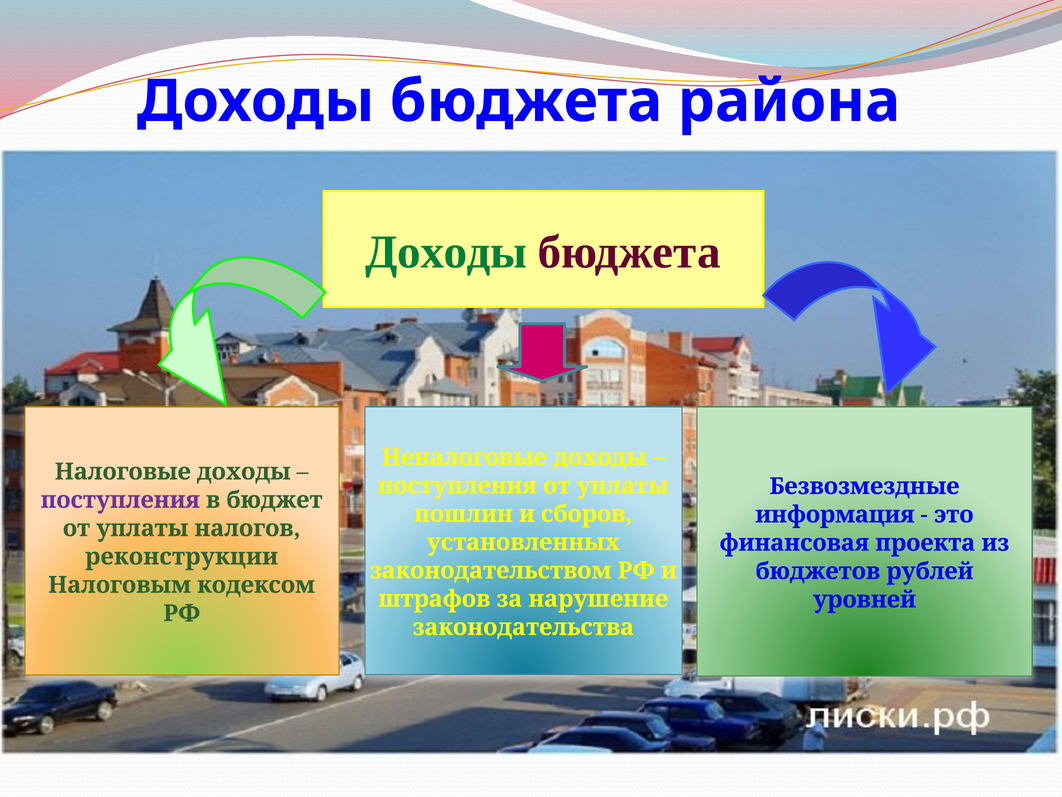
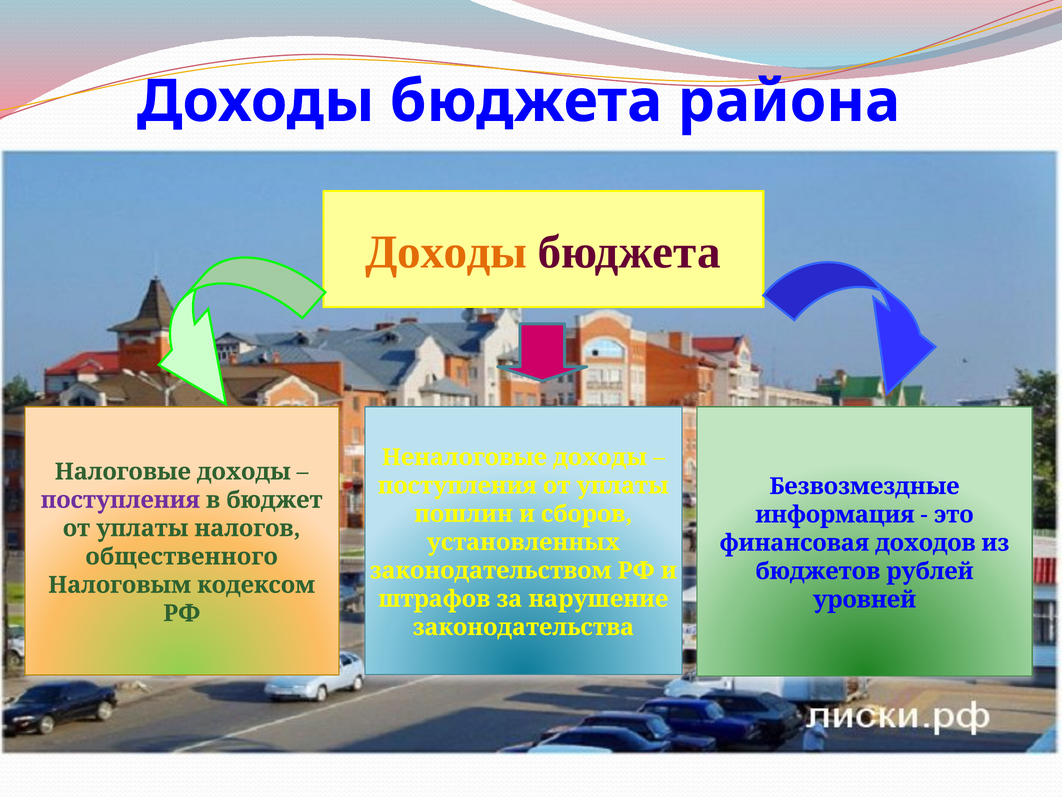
Доходы colour: green -> orange (446, 252)
проекта: проекта -> доходов (925, 543)
реконструкции: реконструкции -> общественного (182, 556)
